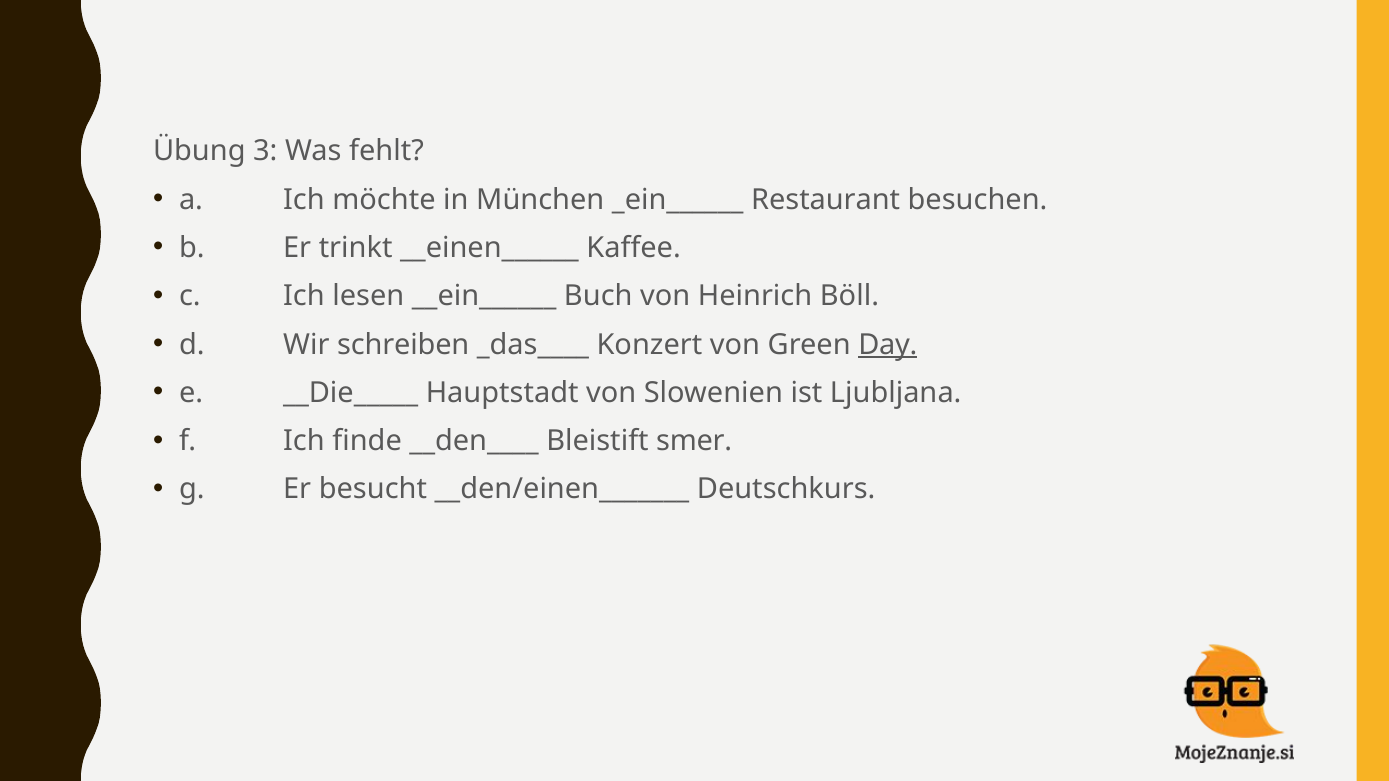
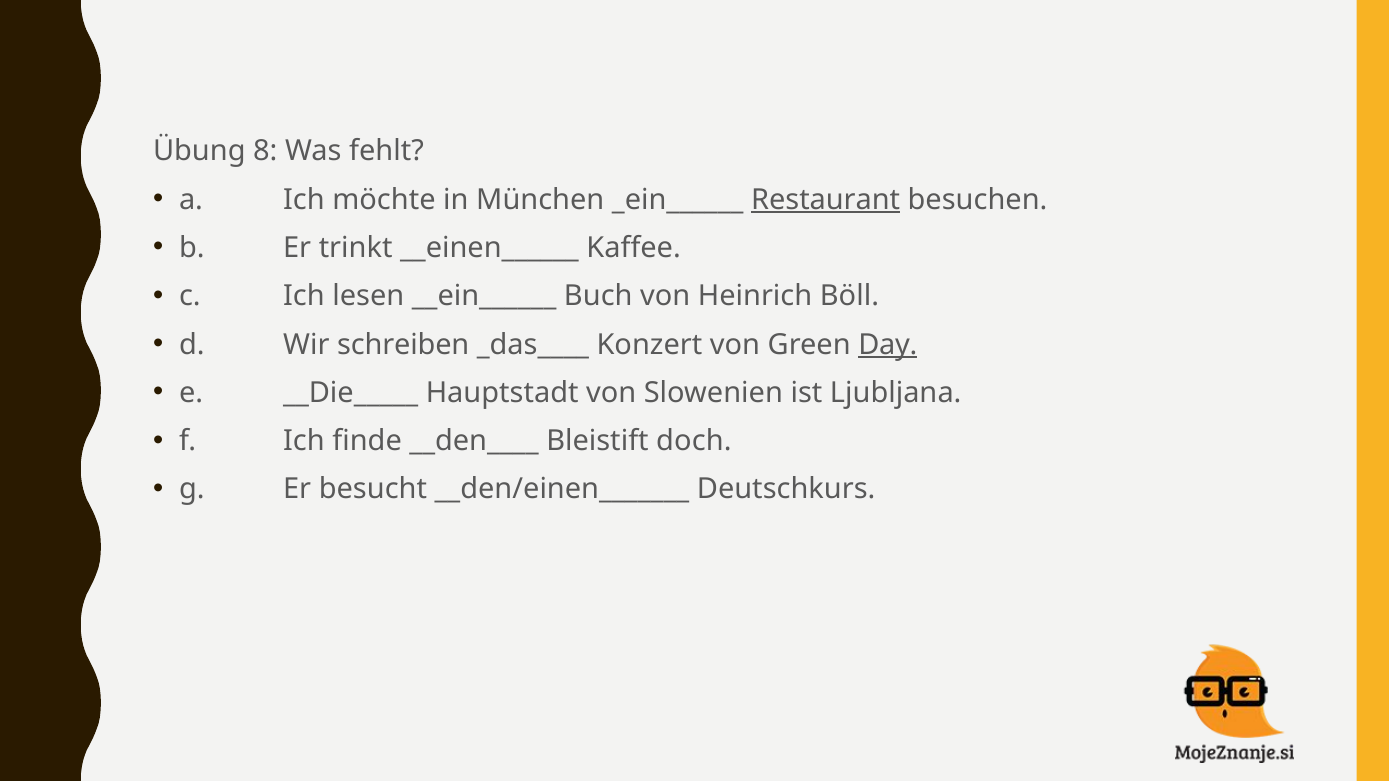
3: 3 -> 8 (265, 151)
Restaurant underline: none -> present (826, 200)
smer: smer -> doch (694, 441)
